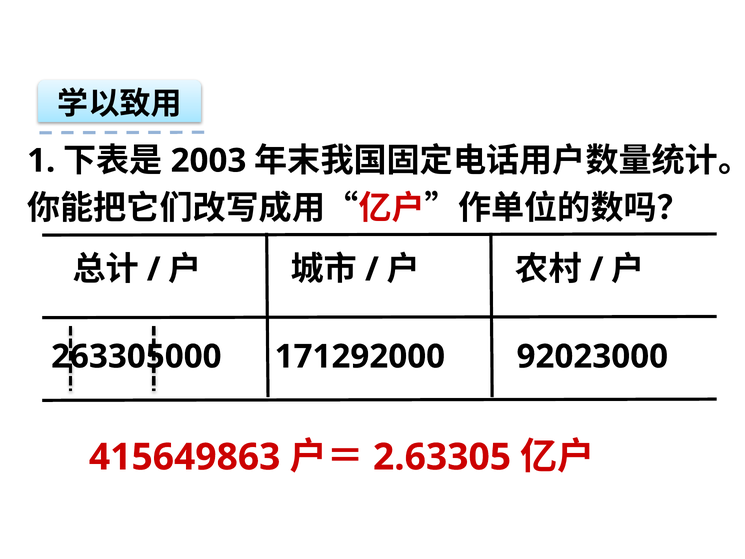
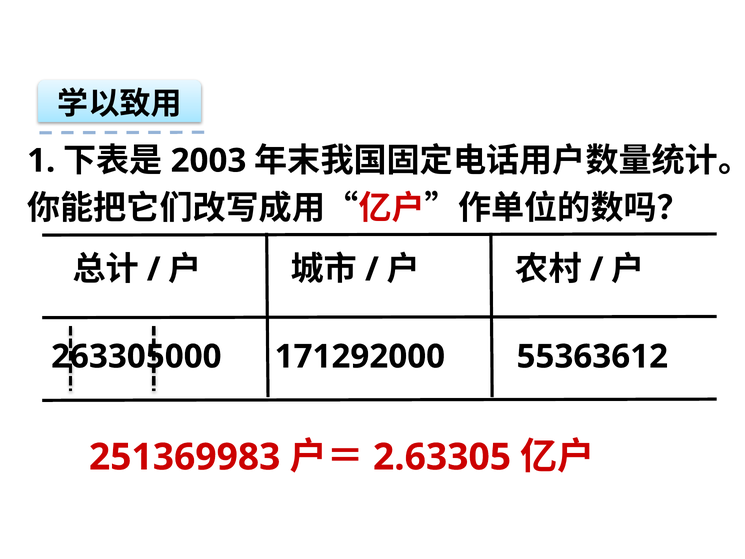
92023000: 92023000 -> 55363612 (592, 356)
415649863: 415649863 -> 251369983 (185, 457)
